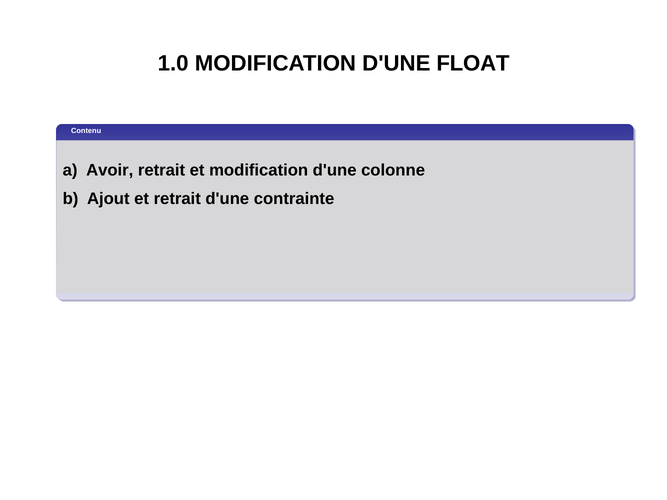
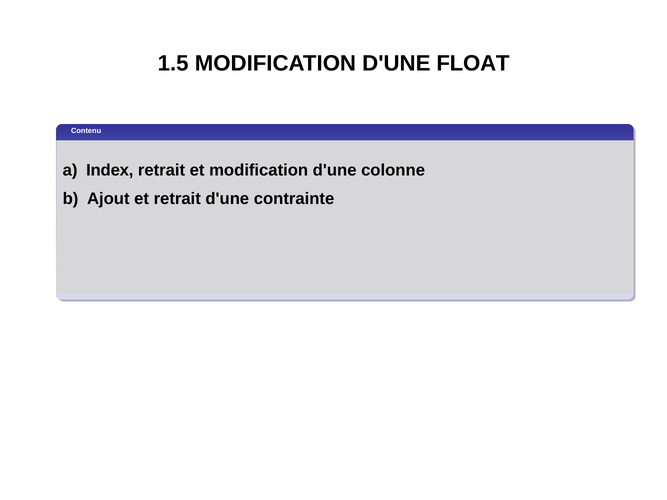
1.0: 1.0 -> 1.5 (173, 63)
Avoir: Avoir -> Index (110, 170)
